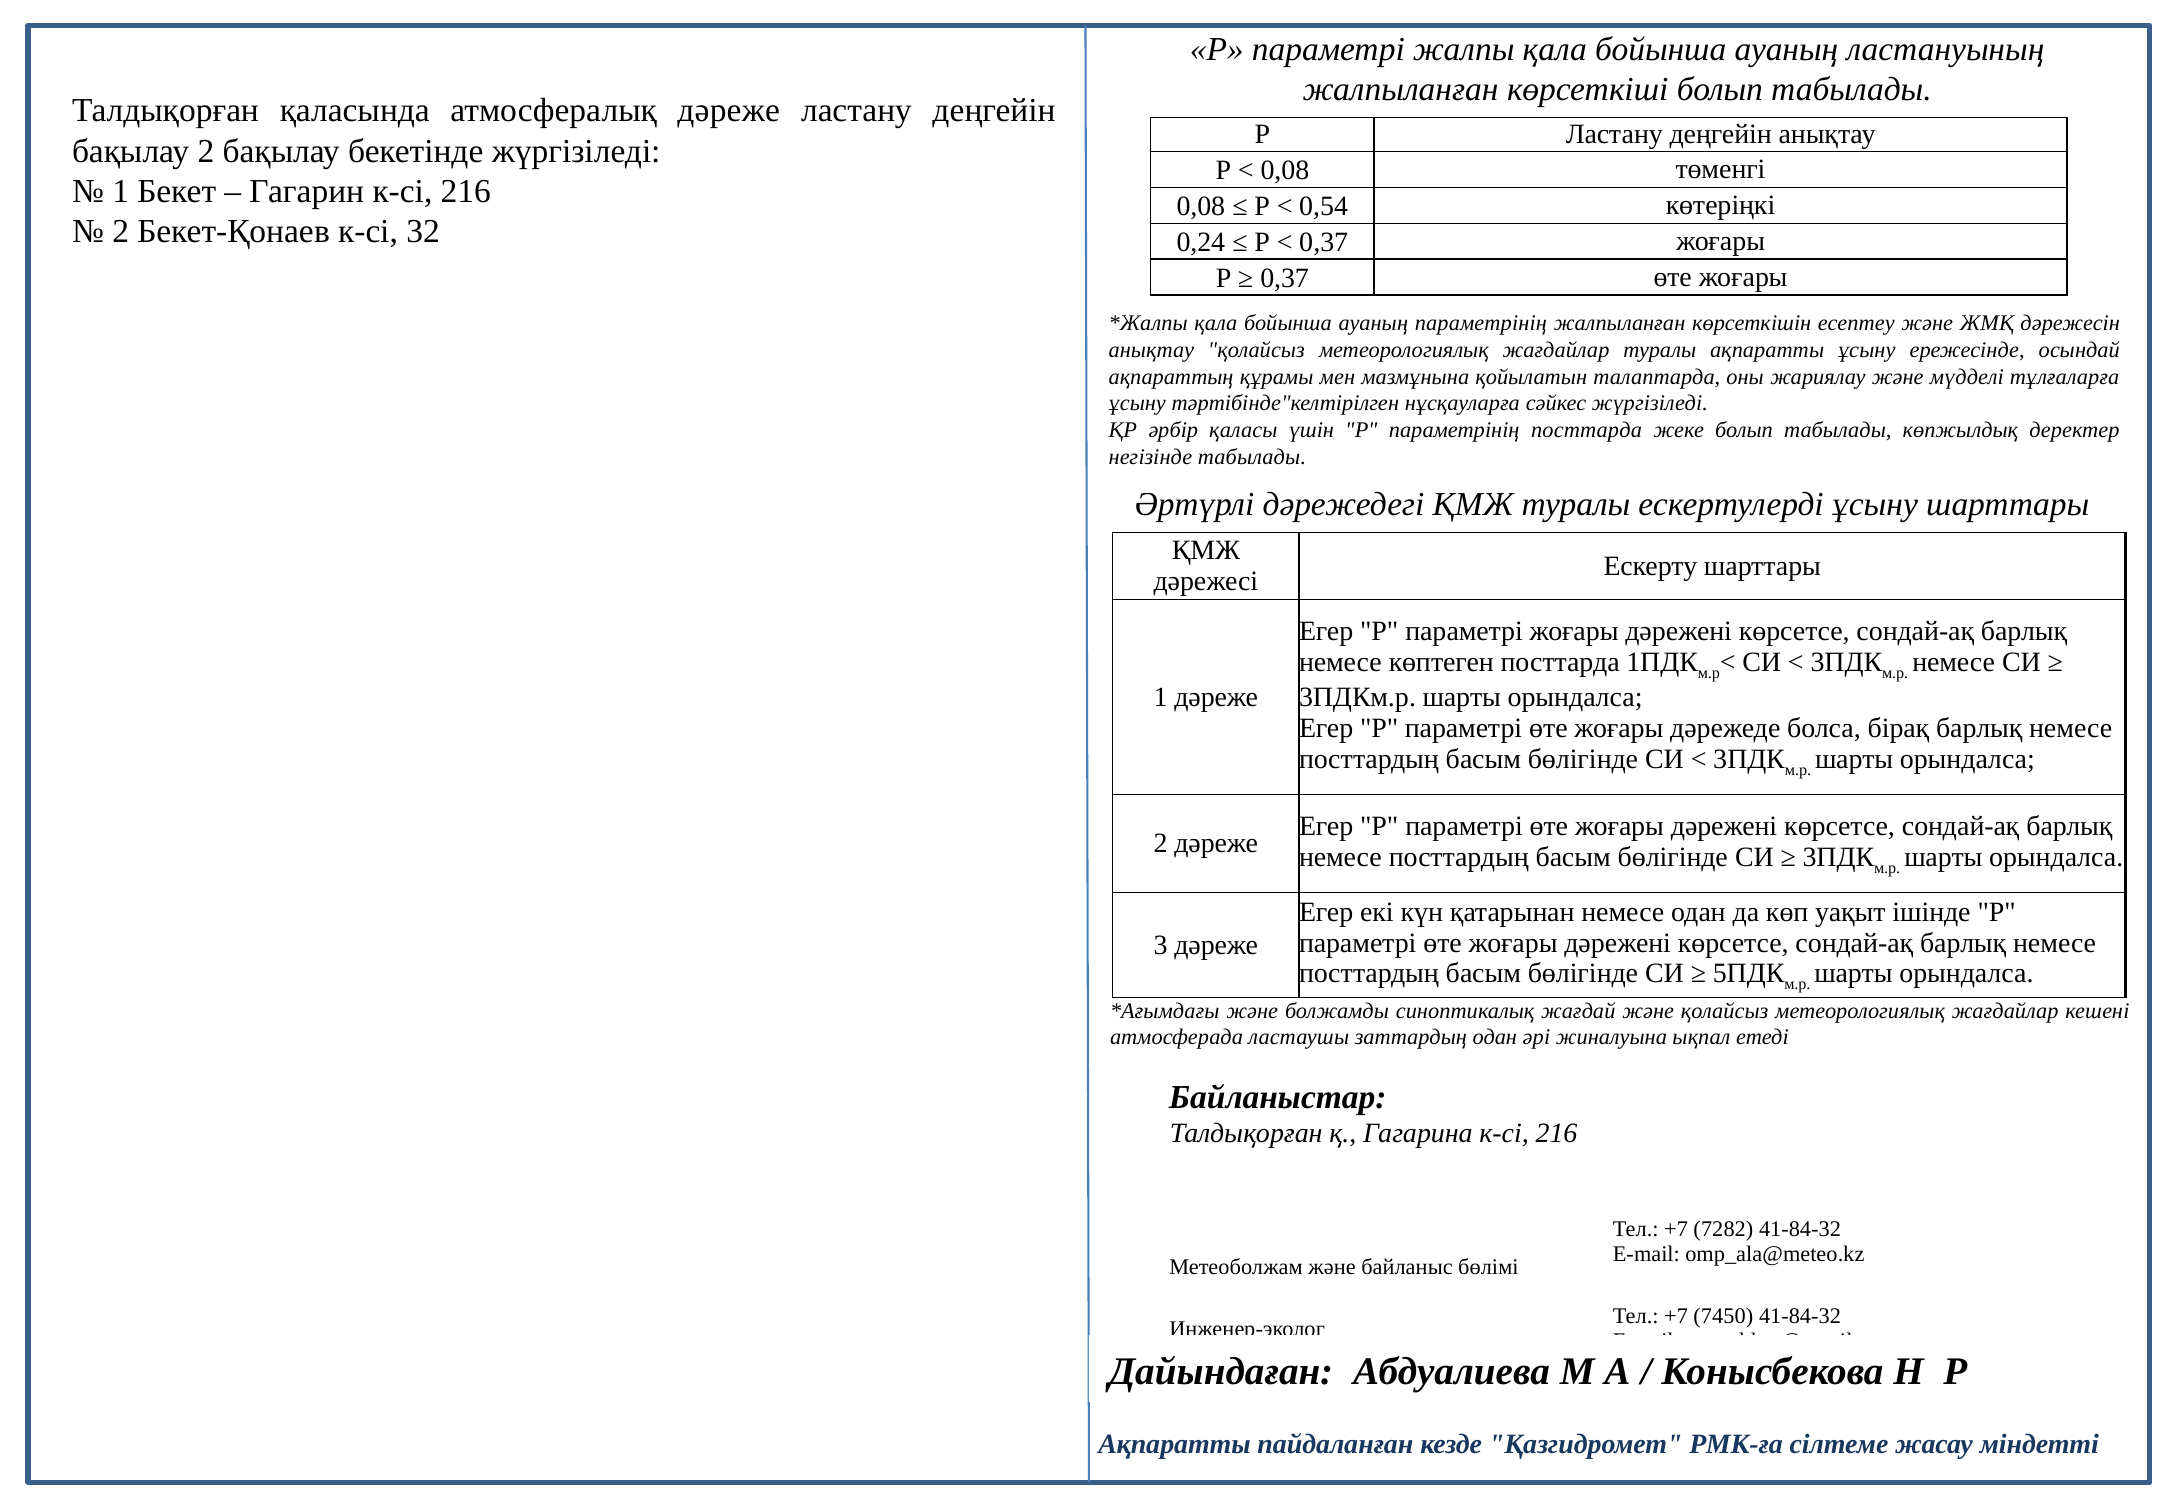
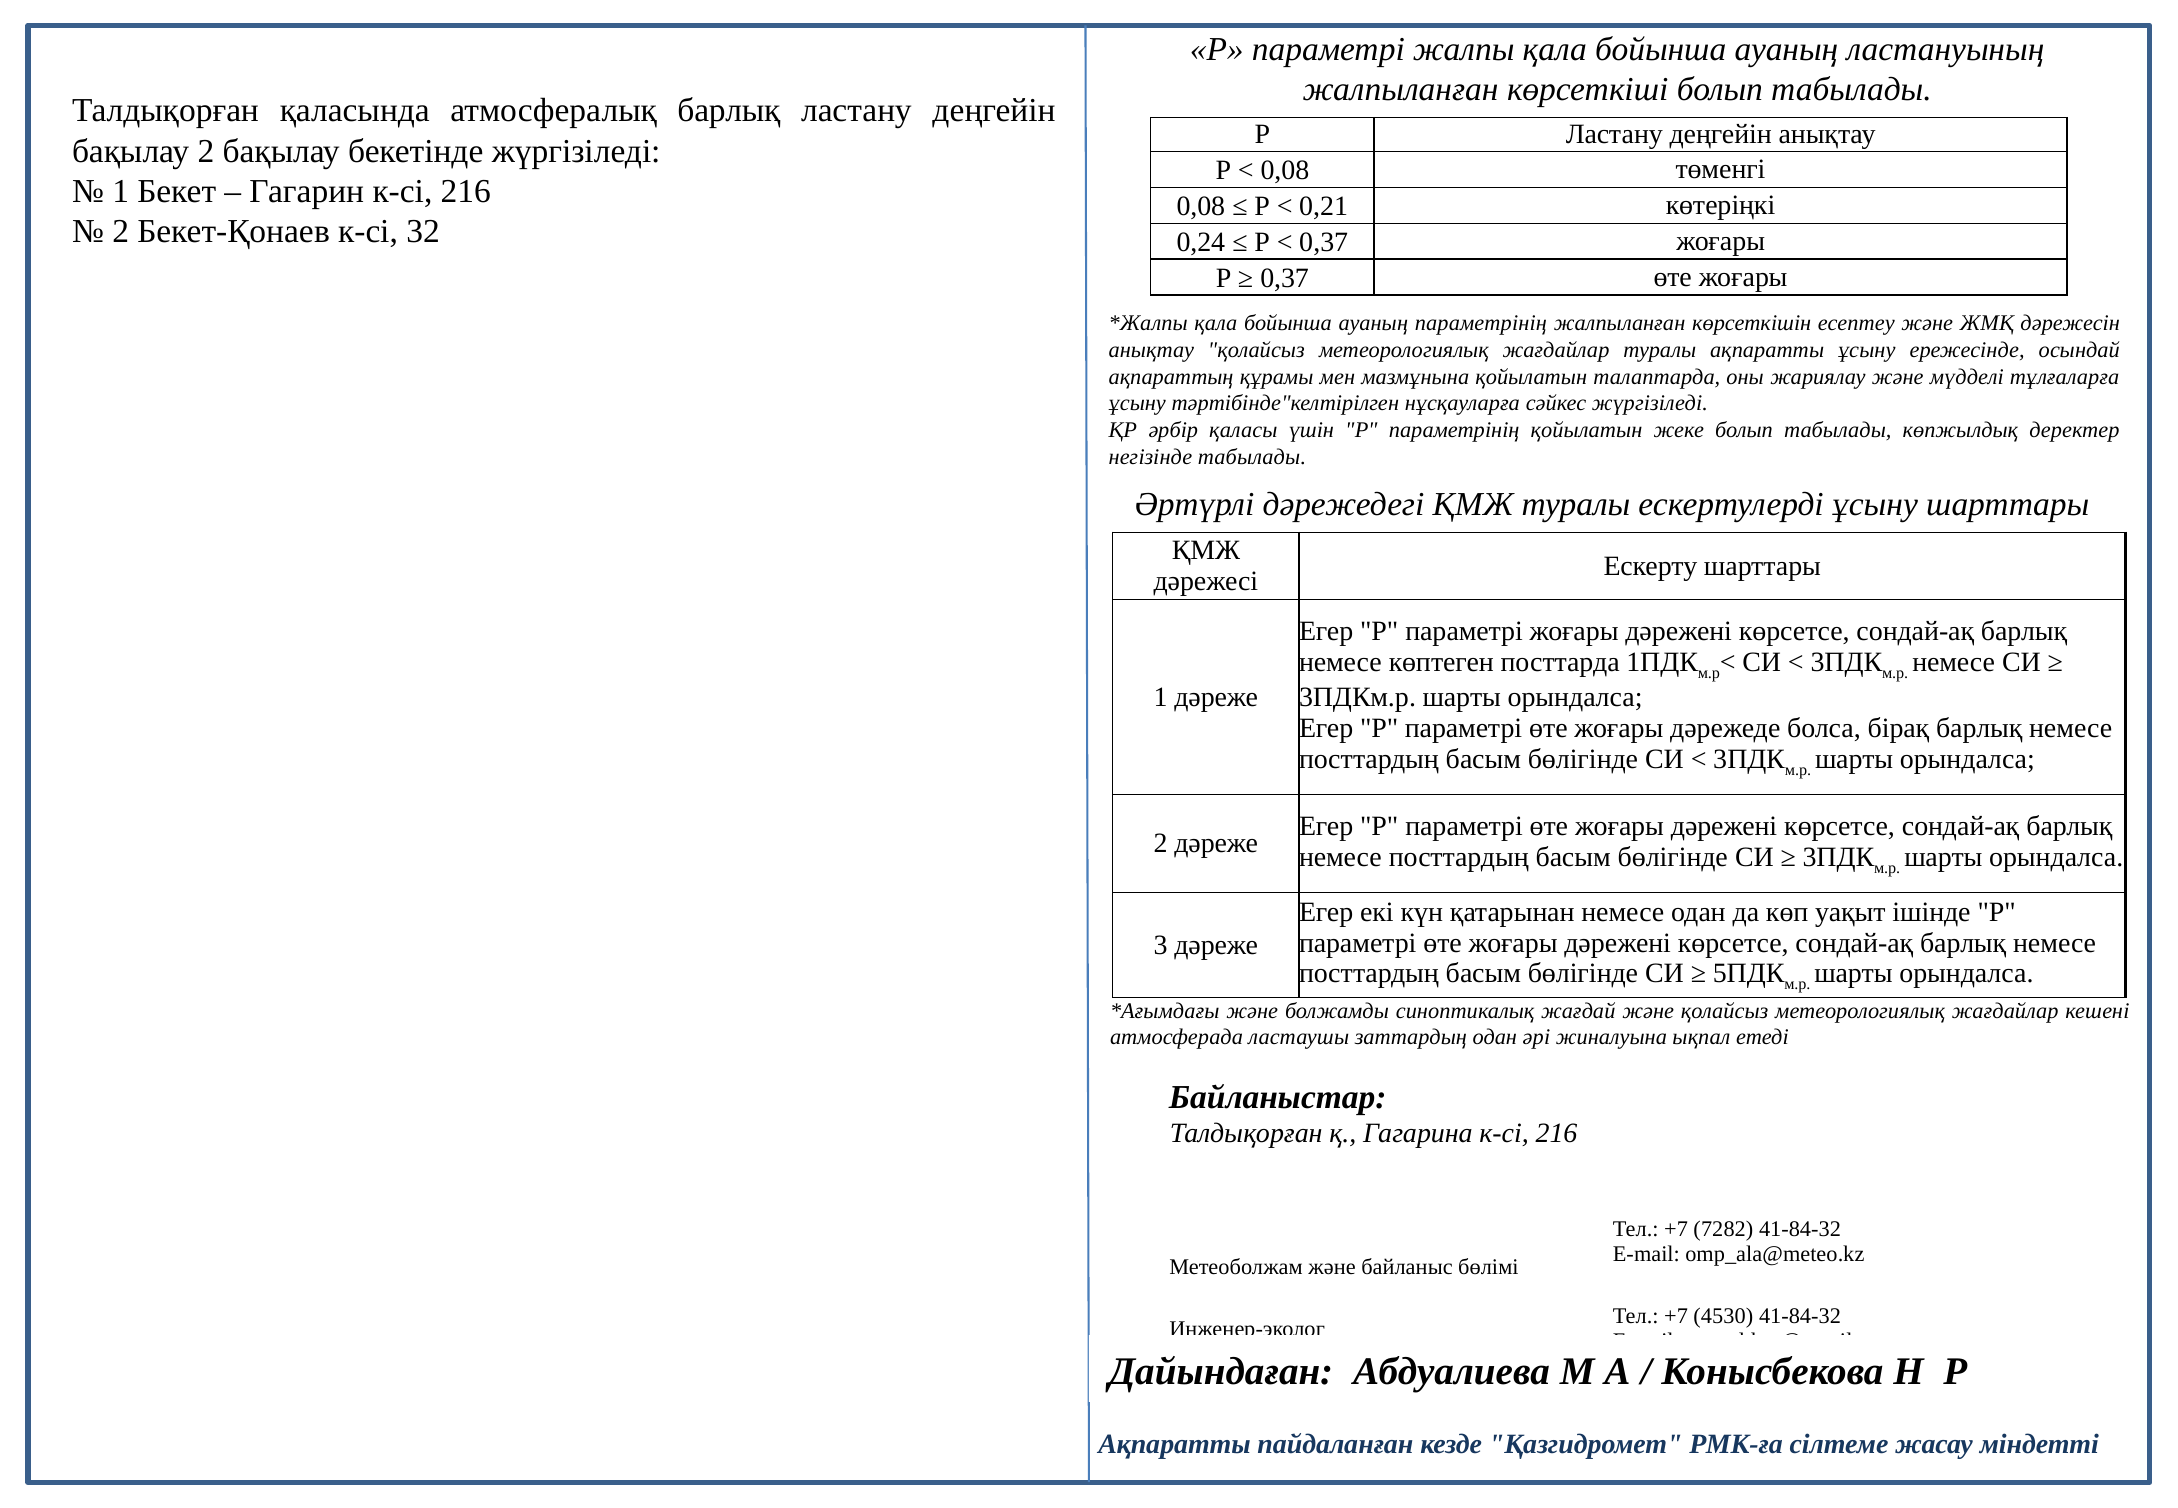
атмосфералық дәреже: дәреже -> барлық (729, 111)
0,54: 0,54 -> 0,21 (1324, 206)
параметрінің посттарда: посттарда -> қойылатын (1587, 430)
7450: 7450 -> 4530 (1723, 1316)
